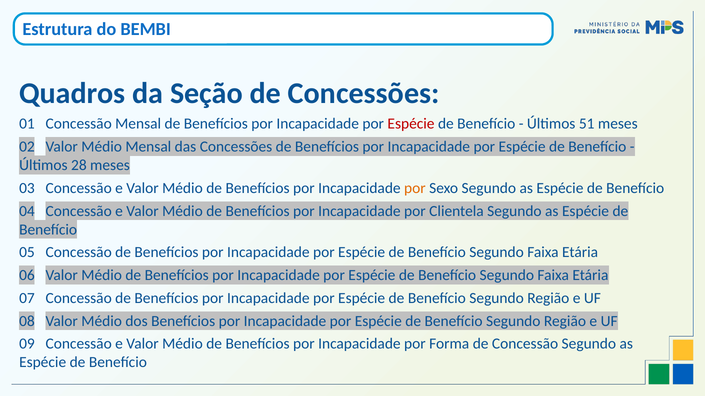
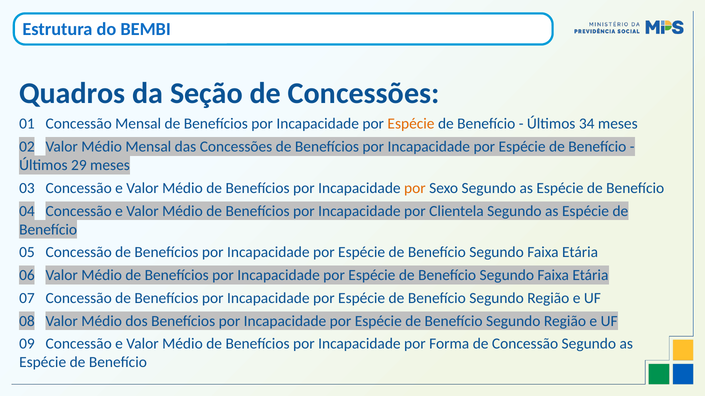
Espécie colour: red -> orange (411, 124)
51: 51 -> 34 (587, 124)
28: 28 -> 29 (79, 165)
